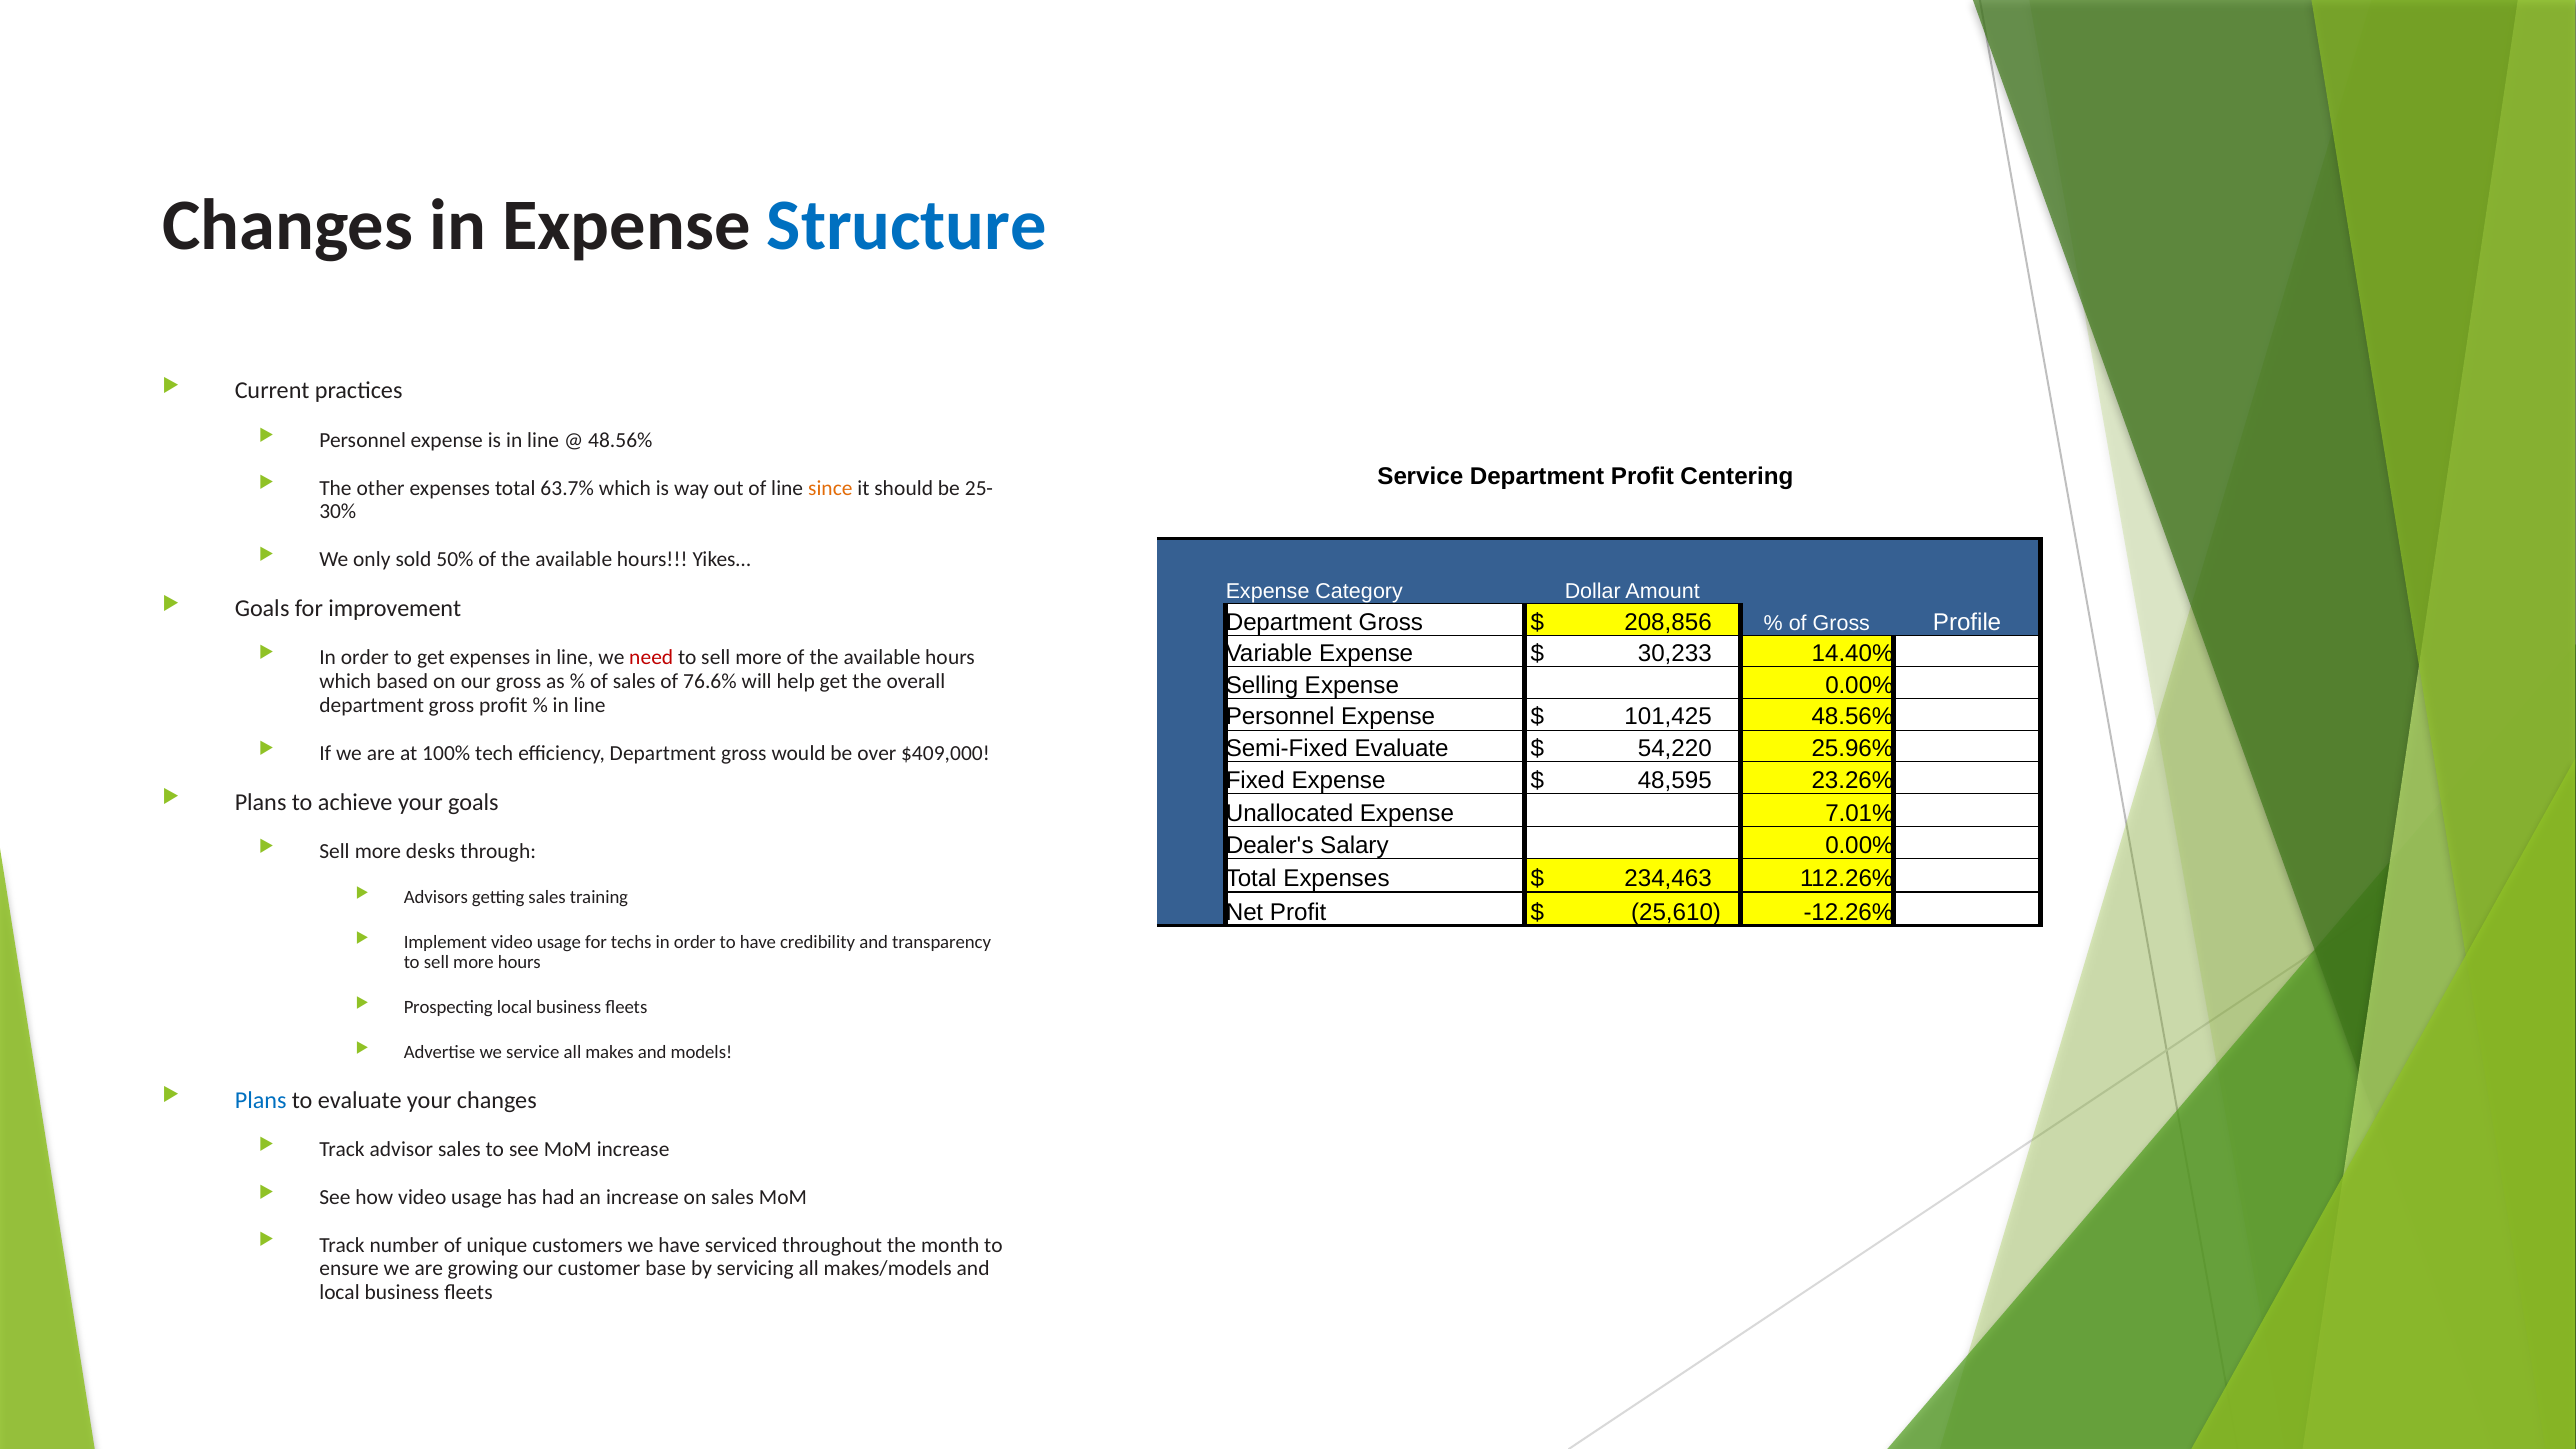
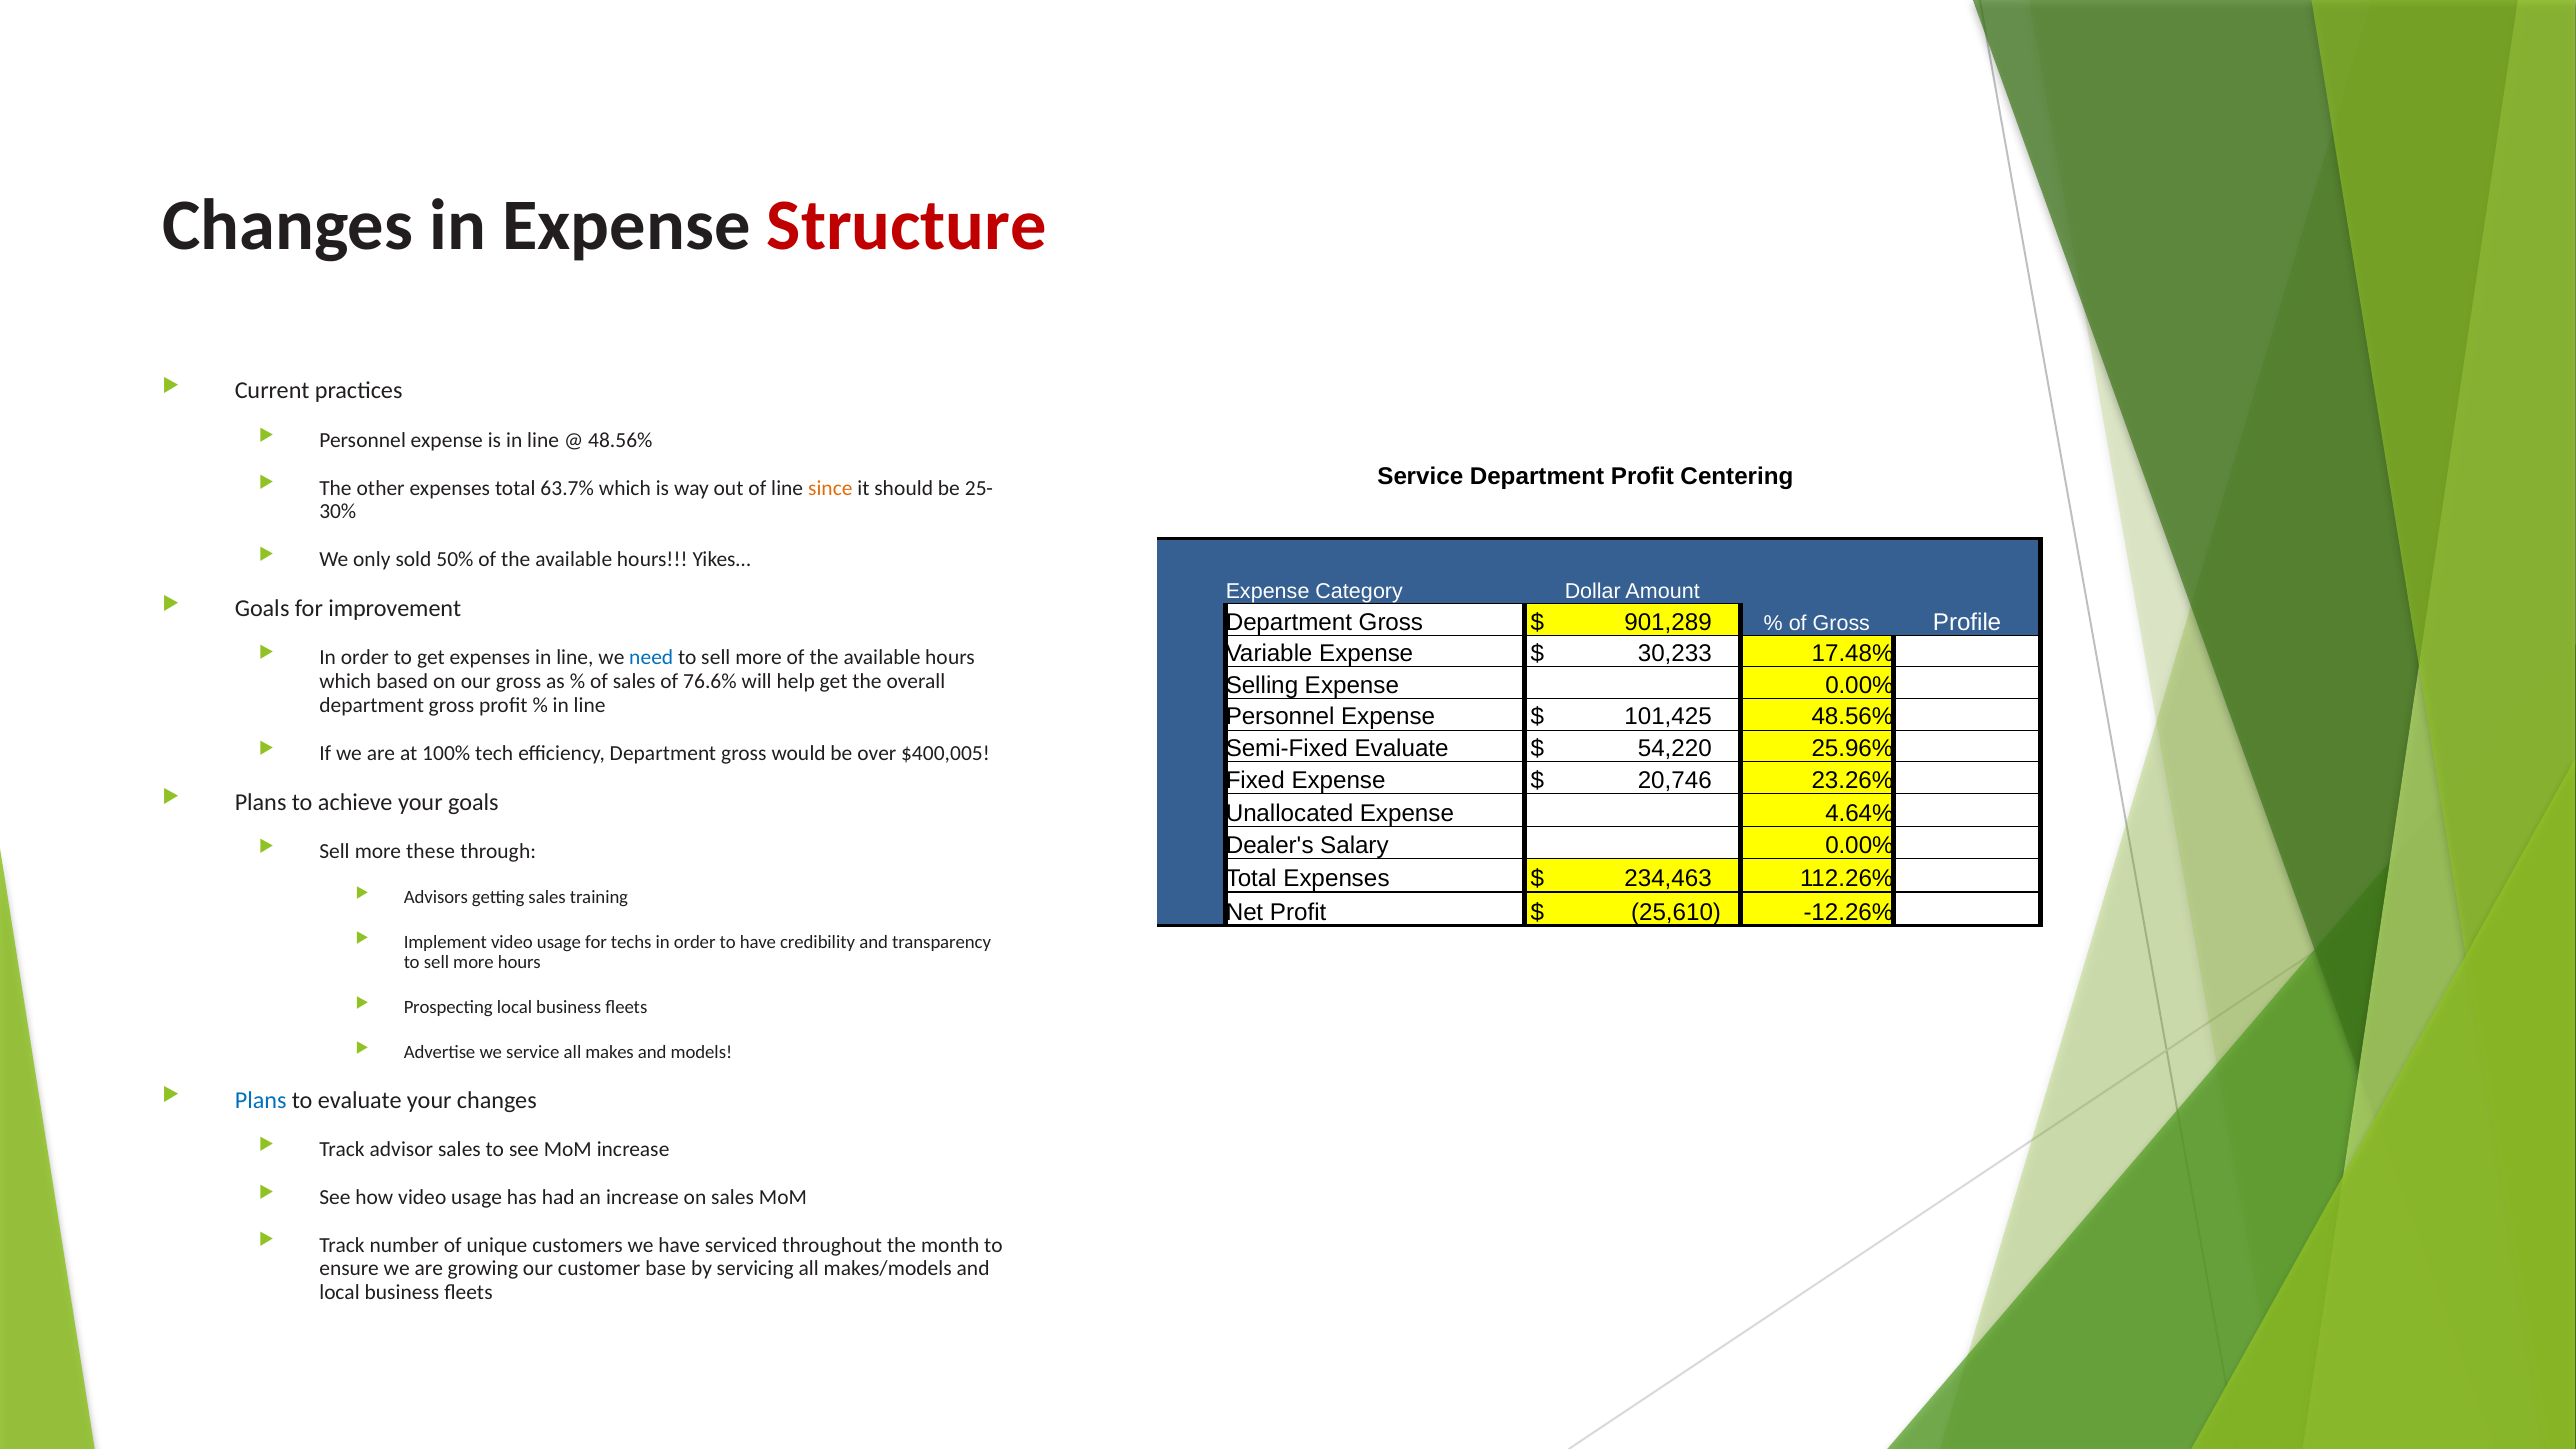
Structure colour: blue -> red (907, 226)
208,856: 208,856 -> 901,289 (1668, 622)
14.40%: 14.40% -> 17.48% (1853, 654)
need colour: red -> blue (651, 658)
$409,000: $409,000 -> $400,005 (945, 753)
48,595: 48,595 -> 20,746 (1675, 780)
7.01%: 7.01% -> 4.64% (1859, 814)
desks: desks -> these (431, 852)
